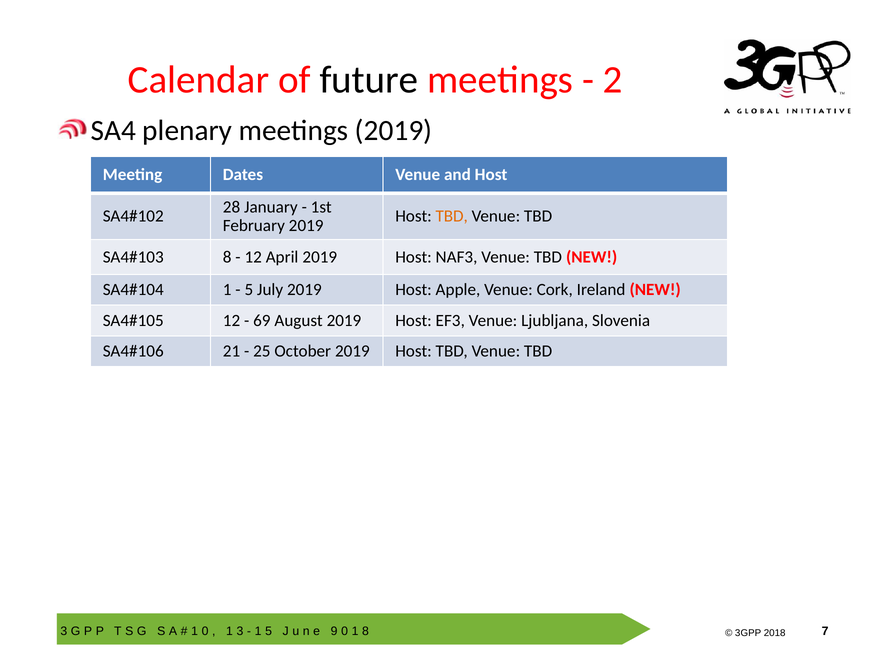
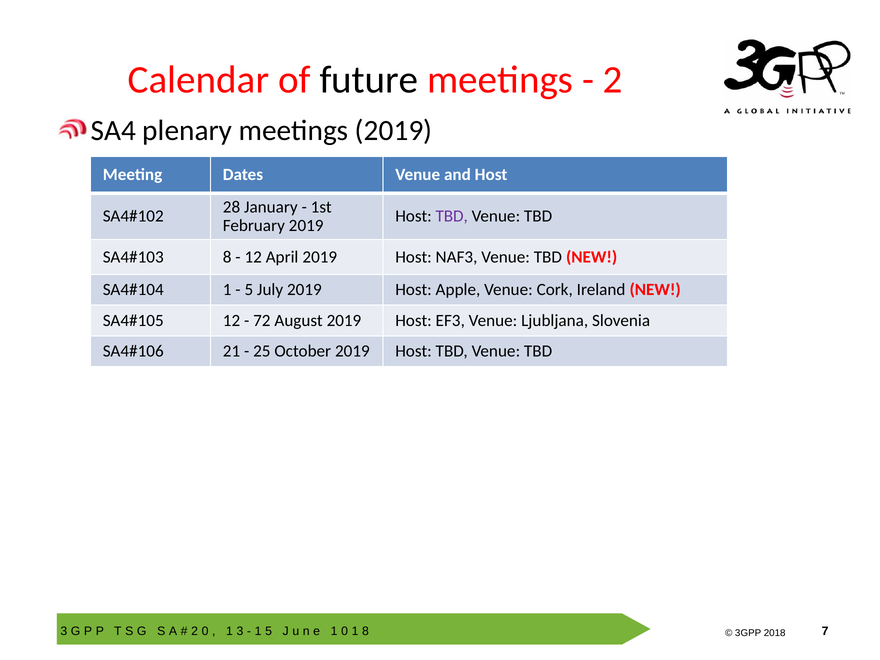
TBD colour: orange -> purple (452, 216)
69: 69 -> 72 (262, 321)
1: 1 -> 2 (195, 631)
9: 9 -> 1 (334, 631)
